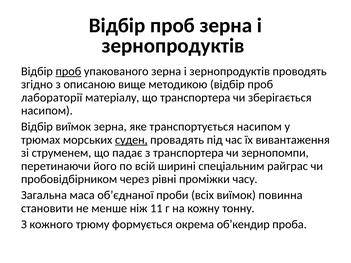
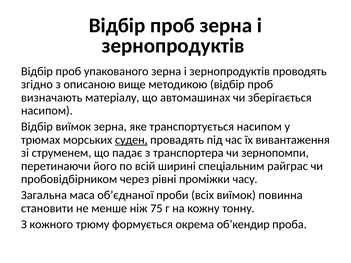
проб underline: present -> none (68, 71)
лабораторії: лабораторії -> визначають (52, 98)
що транспортера: транспортера -> автомашинах (195, 98)
11: 11 -> 75 (156, 209)
